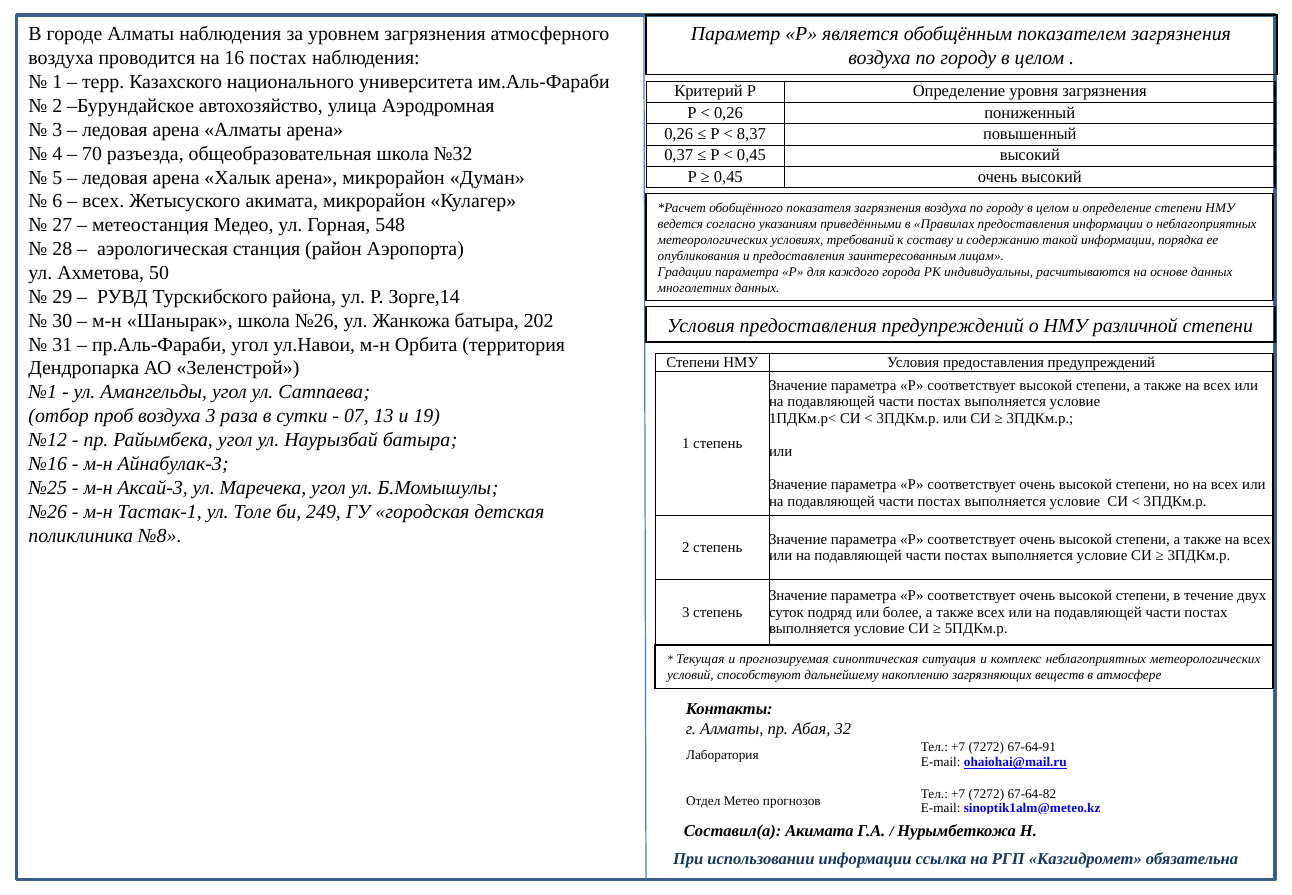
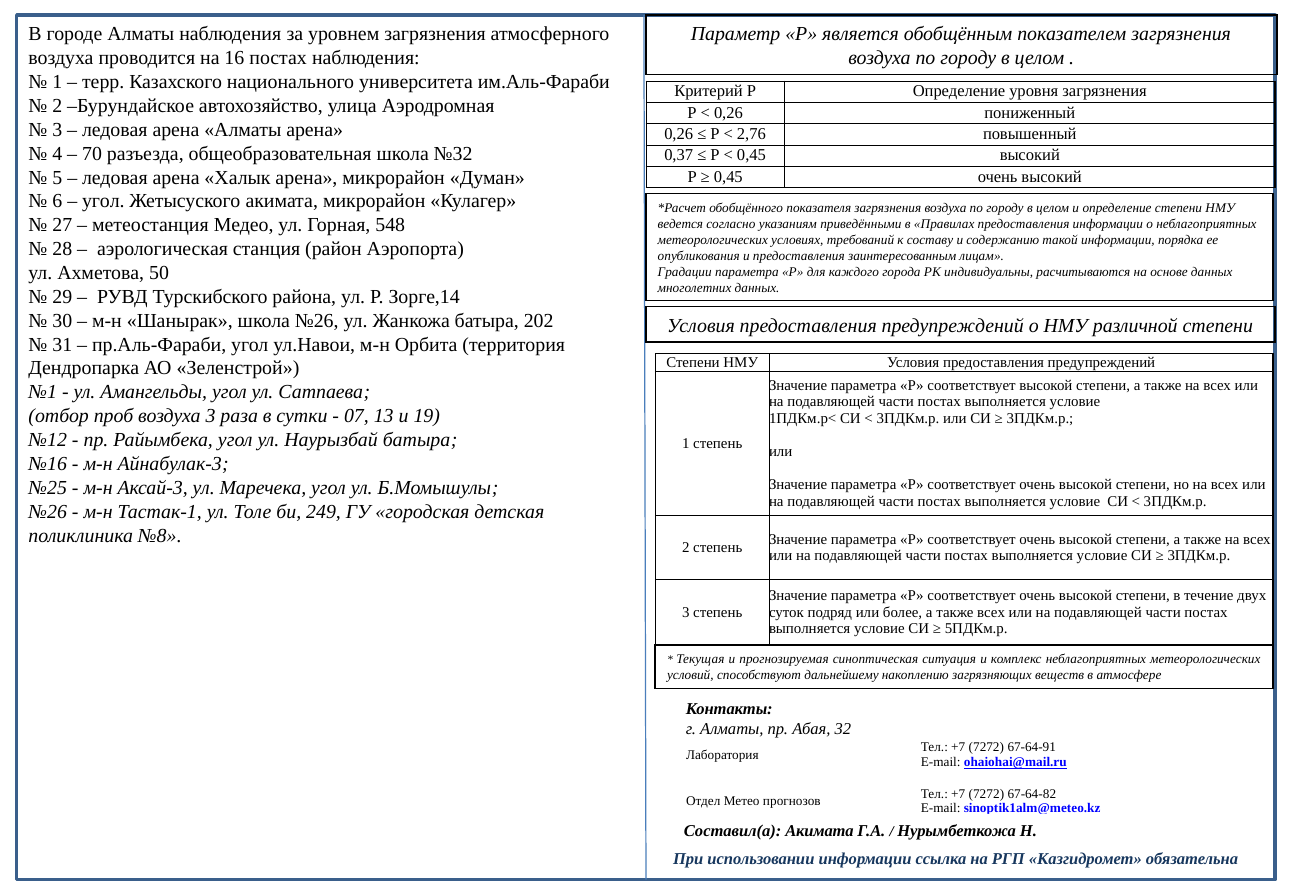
8,37: 8,37 -> 2,76 (751, 134)
всех: всех -> угол (103, 201)
